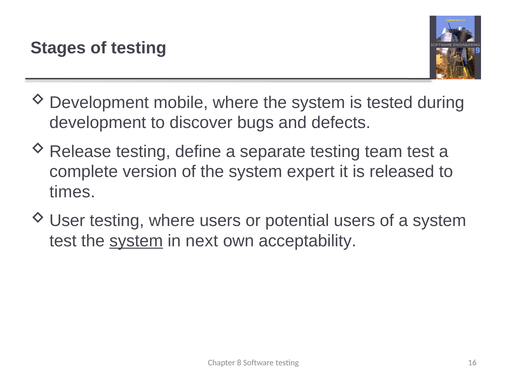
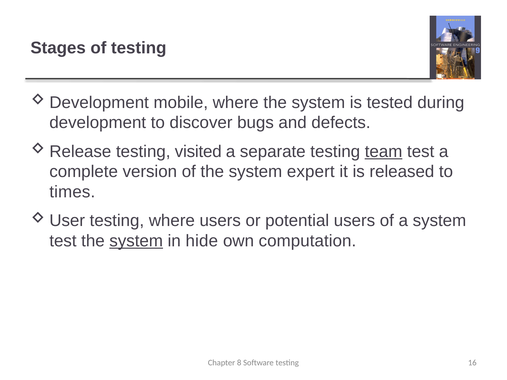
define: define -> visited (198, 152)
team underline: none -> present (384, 152)
next: next -> hide (202, 241)
acceptability: acceptability -> computation (307, 241)
